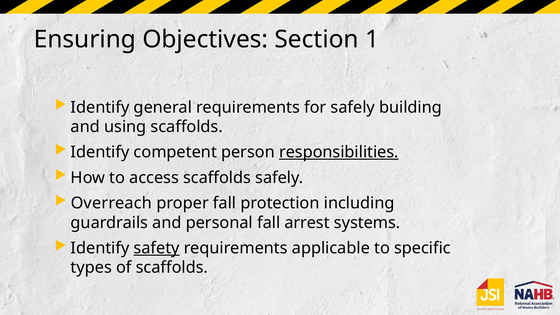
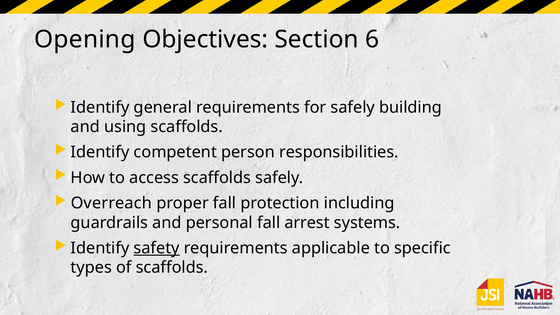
Ensuring: Ensuring -> Opening (85, 39)
1: 1 -> 6 (372, 39)
responsibilities underline: present -> none (339, 152)
